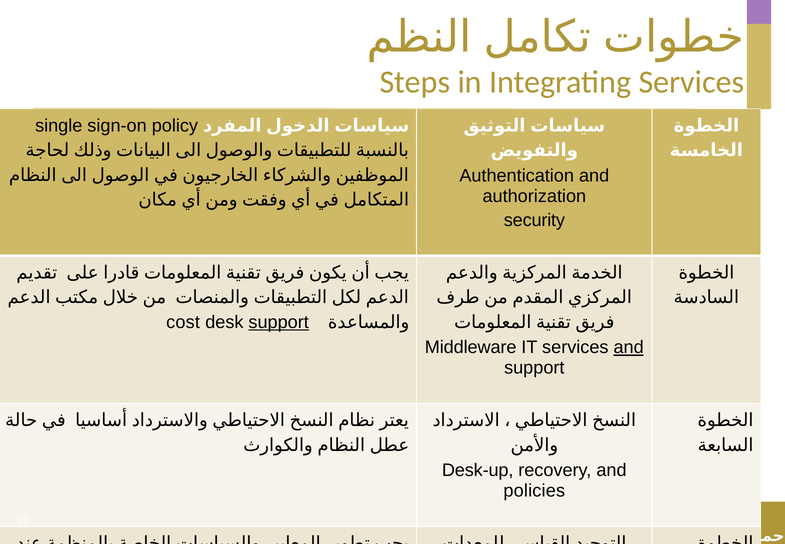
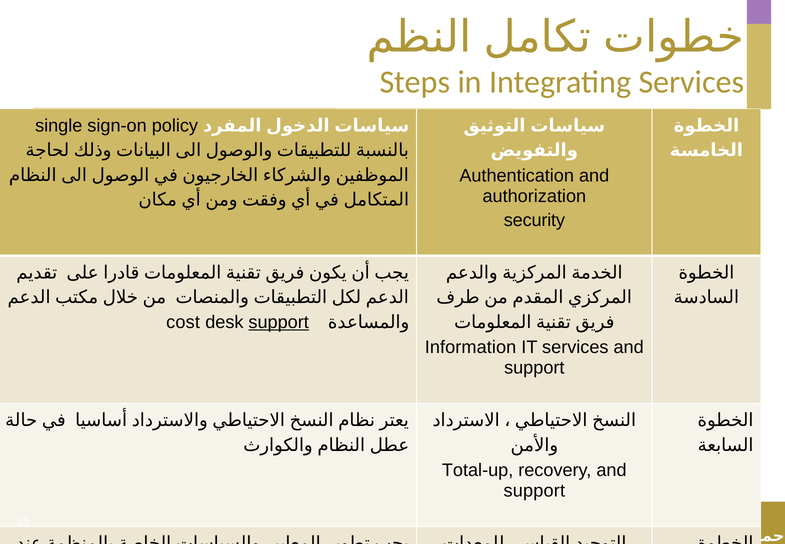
Middleware: Middleware -> Information (471, 347)
and underline: present -> none (629, 347)
Desk-up: Desk-up -> Total-up (478, 470)
policies: policies -> support (534, 490)
